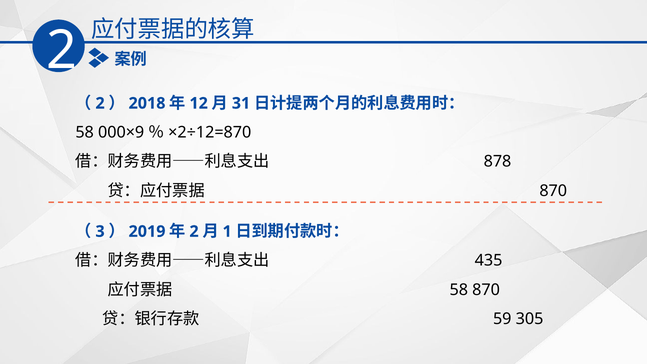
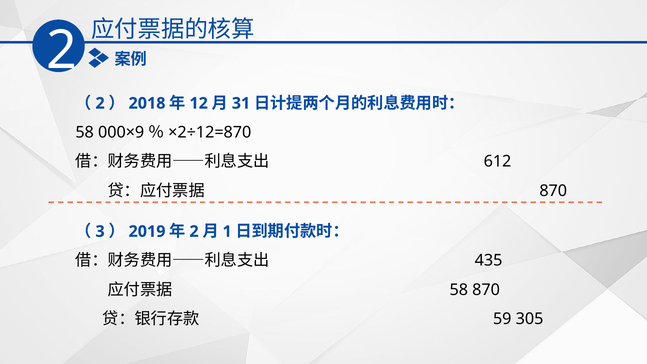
878: 878 -> 612 (498, 162)
